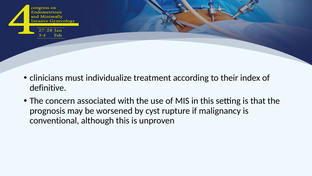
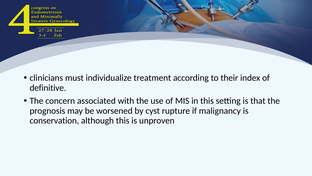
conventional: conventional -> conservation (54, 120)
